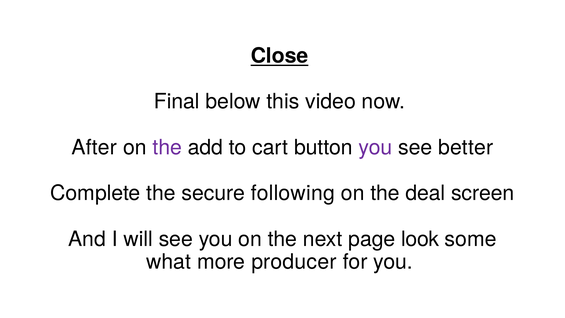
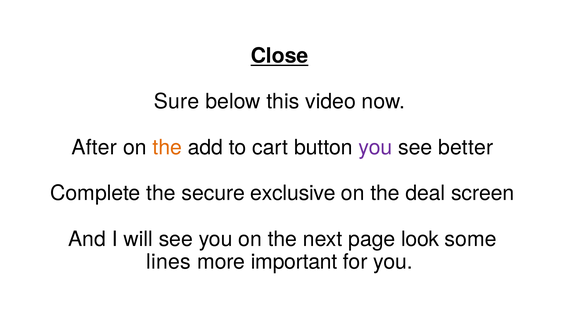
Final: Final -> Sure (177, 102)
the colour: purple -> orange (167, 147)
following: following -> exclusive (293, 193)
what: what -> lines (168, 262)
producer: producer -> important (294, 262)
